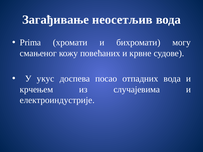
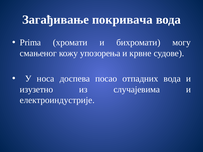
неосетљив: неосетљив -> покривача (122, 20)
повећаних: повећаних -> упозорења (100, 53)
укус: укус -> носа (46, 79)
крчењем: крчењем -> изузетно (36, 90)
